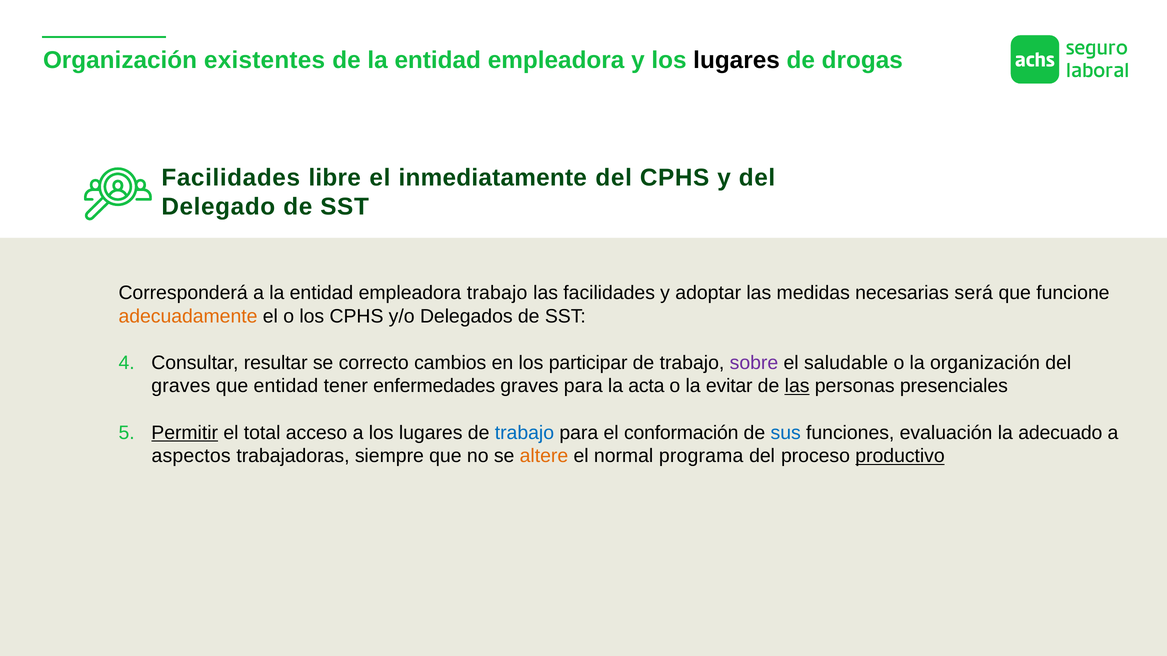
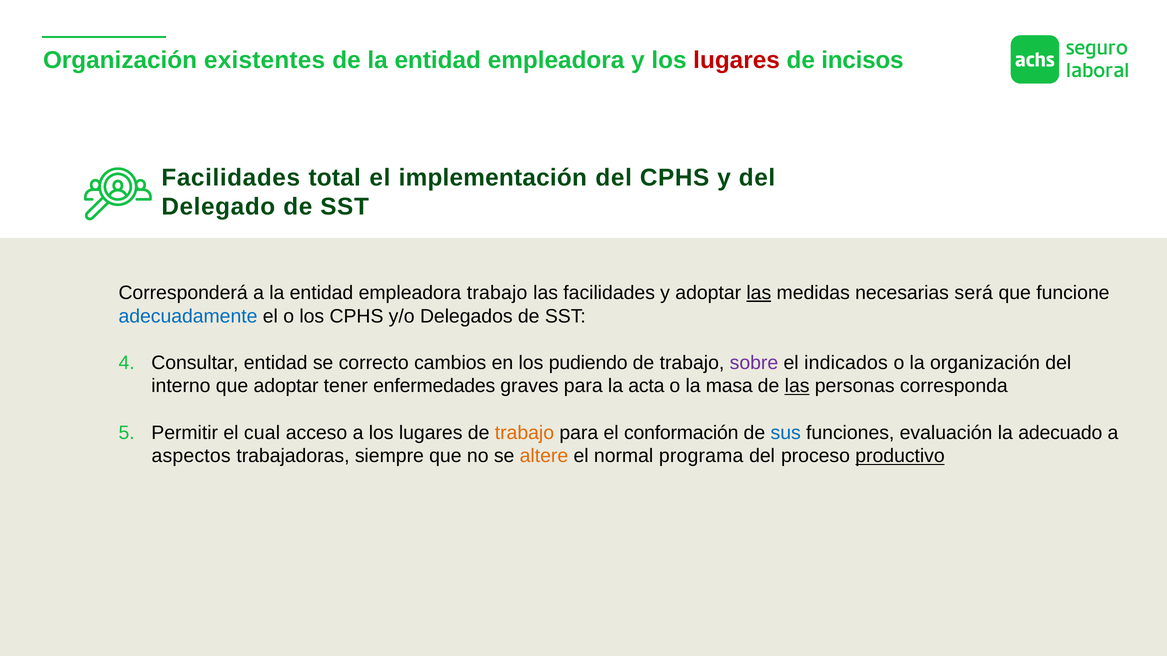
lugares colour: black -> red (737, 61)
drogas: drogas -> incisos (862, 61)
libre: libre -> total (335, 178)
inmediatamente: inmediatamente -> implementación (493, 178)
las underline: none -> present (759, 293)
adecuadamente colour: orange -> blue (188, 316)
Consultar resultar: resultar -> entidad (276, 363)
participar: participar -> pudiendo (588, 363)
saludable: saludable -> indicados (846, 363)
graves: graves -> interno (181, 386)
que entidad: entidad -> adoptar (286, 386)
evitar: evitar -> masa (729, 386)
presenciales: presenciales -> corresponda (954, 386)
Permitir underline: present -> none (185, 433)
total: total -> cual (262, 433)
trabajo colour: blue -> orange (524, 433)
